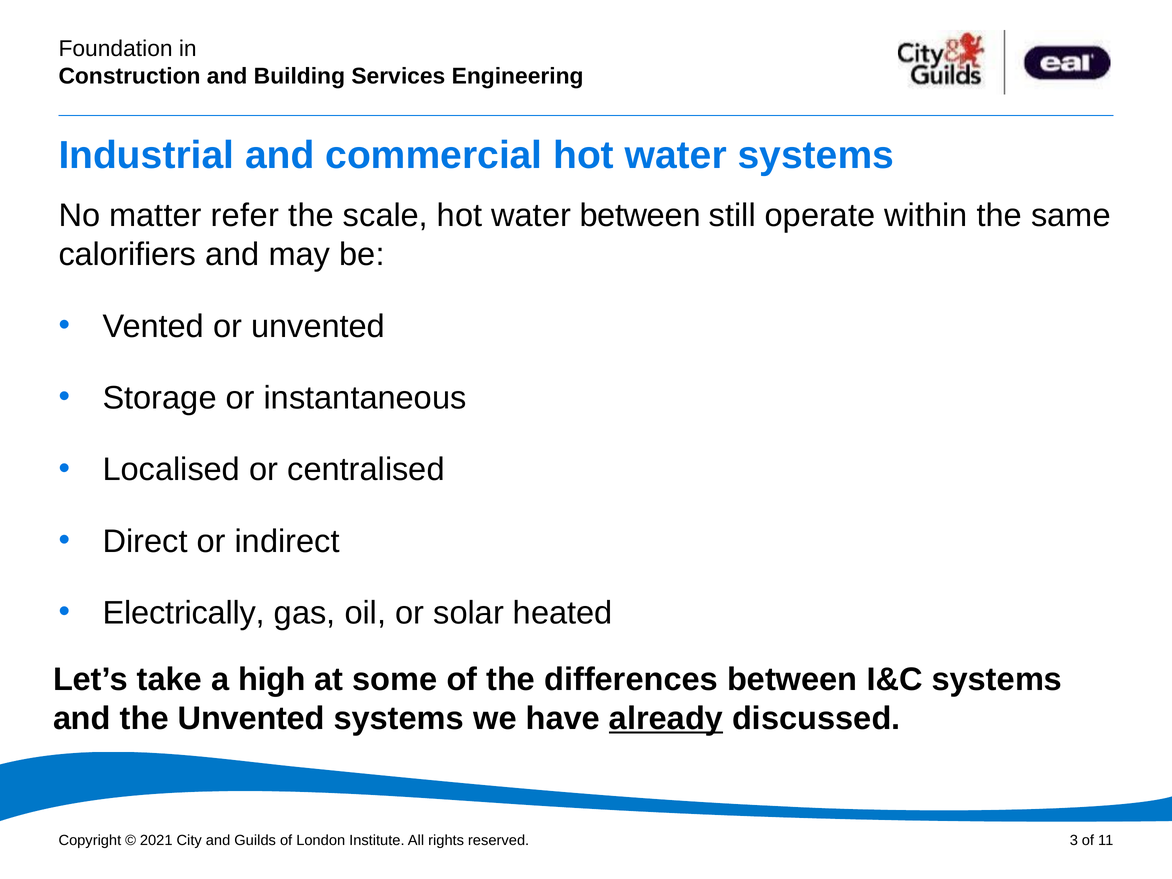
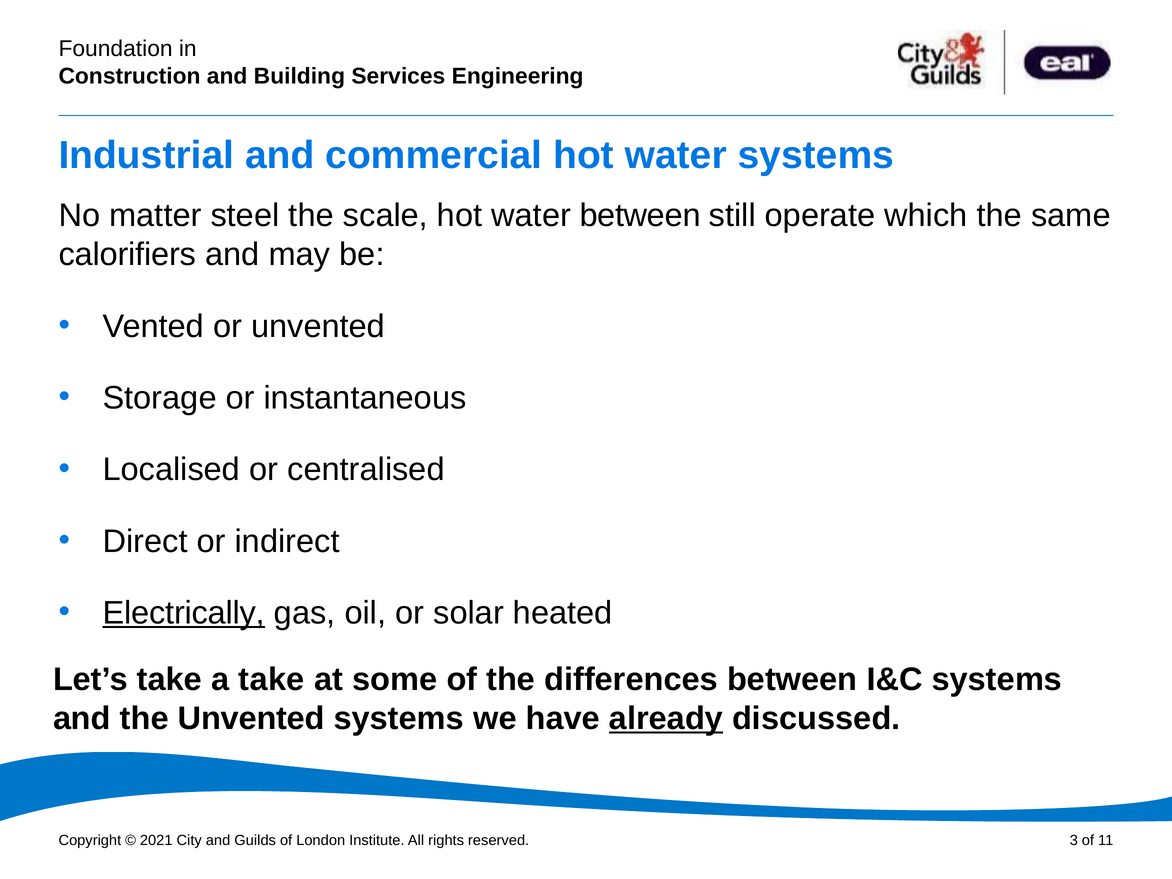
refer: refer -> steel (245, 216)
within: within -> which (926, 216)
Electrically underline: none -> present (184, 613)
a high: high -> take (272, 679)
